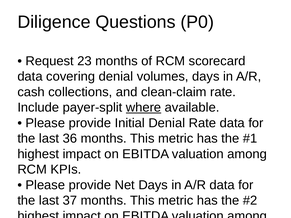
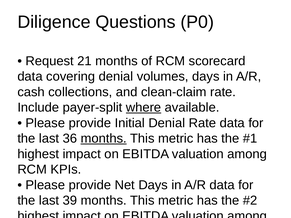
23: 23 -> 21 (84, 61)
months underline: none -> present (104, 139)
37: 37 -> 39 (70, 201)
